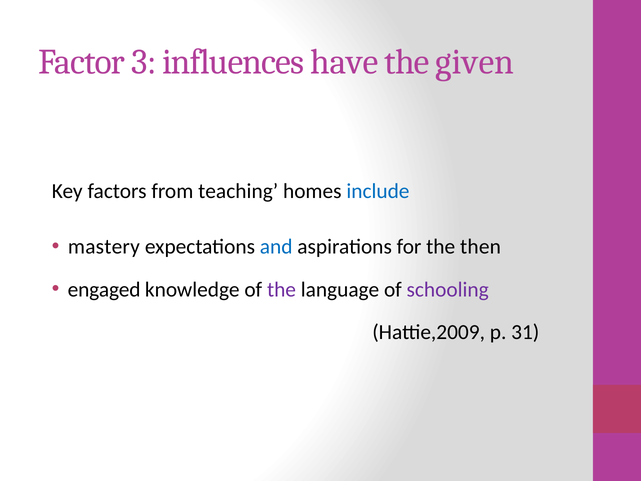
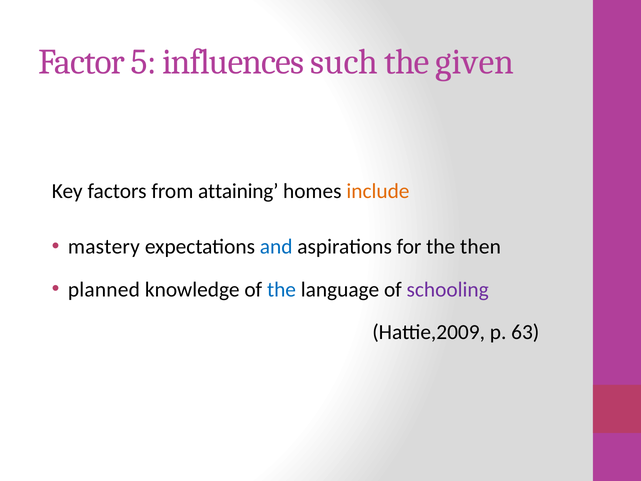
3: 3 -> 5 (144, 62)
have: have -> such (344, 62)
teaching: teaching -> attaining (238, 191)
include colour: blue -> orange (378, 191)
engaged: engaged -> planned (104, 289)
the colour: purple -> blue (281, 289)
31: 31 -> 63 (525, 332)
